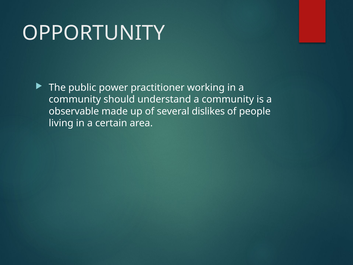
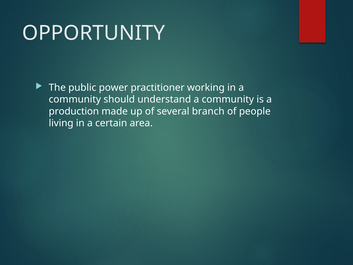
observable: observable -> production (74, 111)
dislikes: dislikes -> branch (208, 111)
